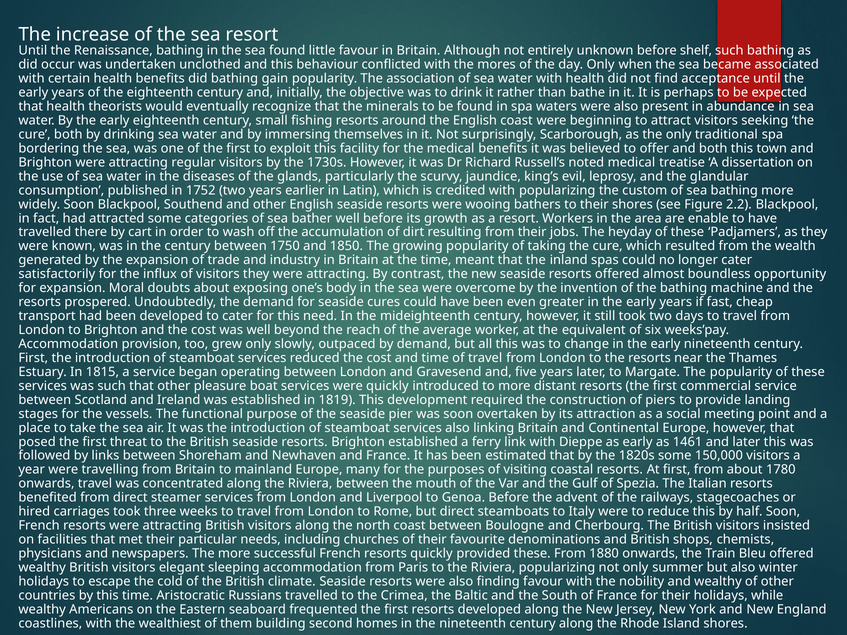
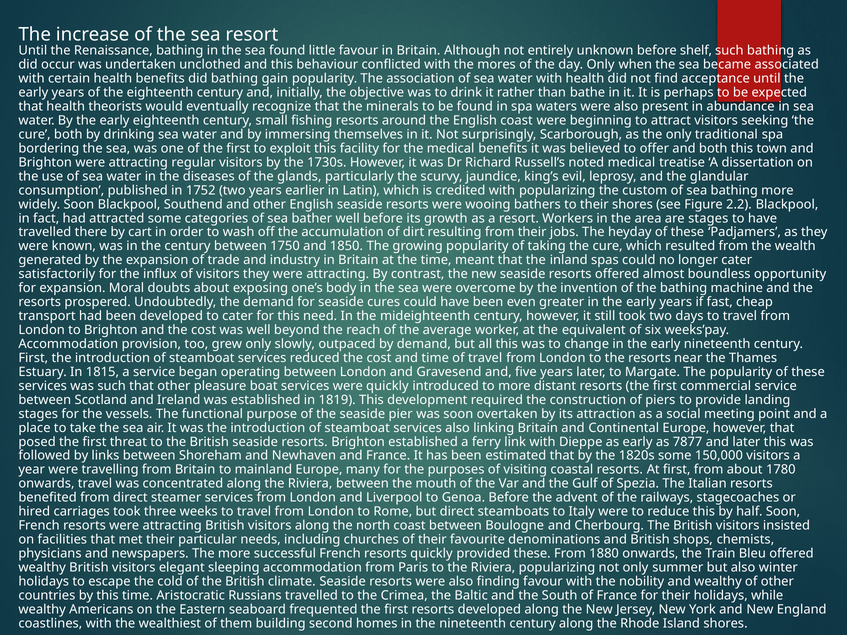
are enable: enable -> stages (708, 218)
1461: 1461 -> 7877 (688, 442)
